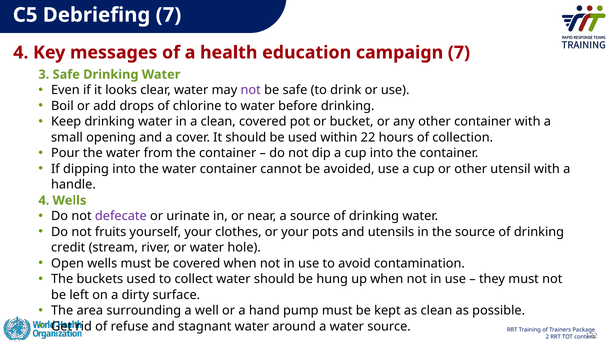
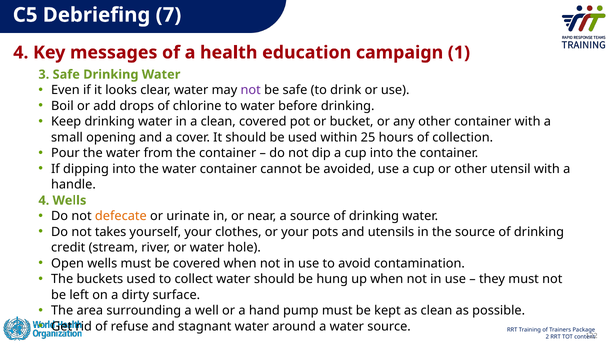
campaign 7: 7 -> 1 (459, 53)
22: 22 -> 25 (368, 138)
defecate colour: purple -> orange (121, 216)
fruits: fruits -> takes (111, 232)
